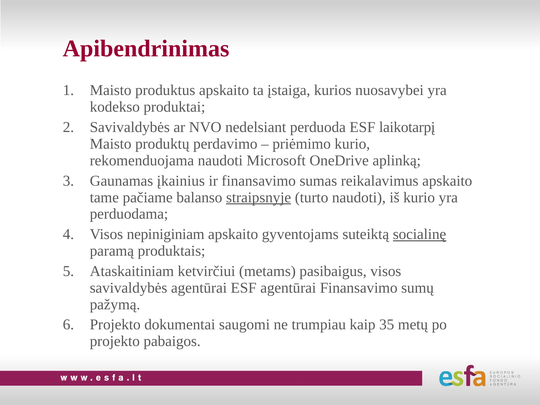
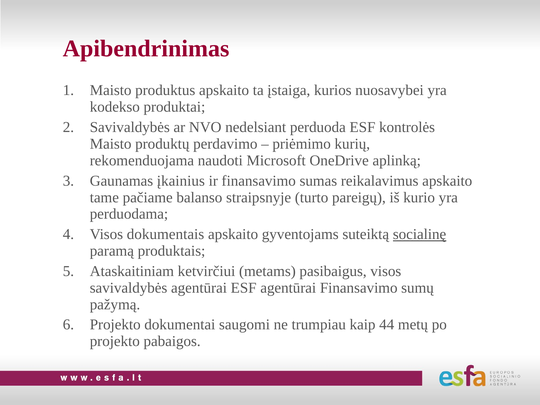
laikotarpį: laikotarpį -> kontrolės (407, 127)
priėmimo kurio: kurio -> kurių (352, 144)
straipsnyje underline: present -> none (259, 197)
turto naudoti: naudoti -> pareigų (359, 197)
nepiniginiam: nepiniginiam -> dokumentais (166, 234)
35: 35 -> 44 (387, 325)
